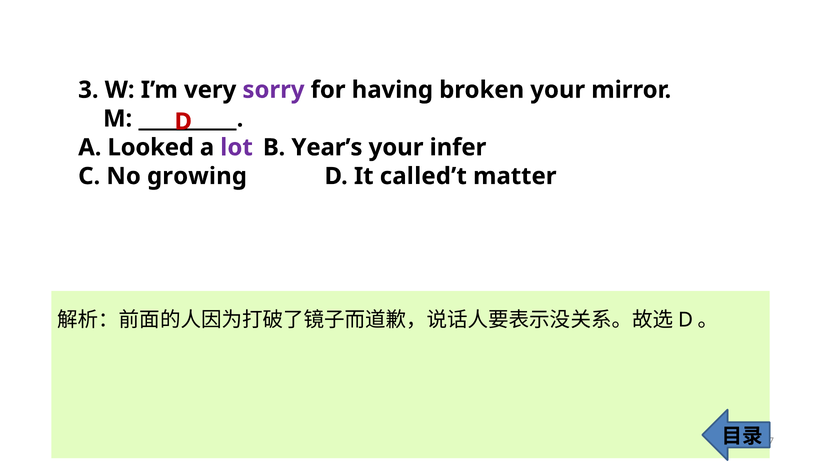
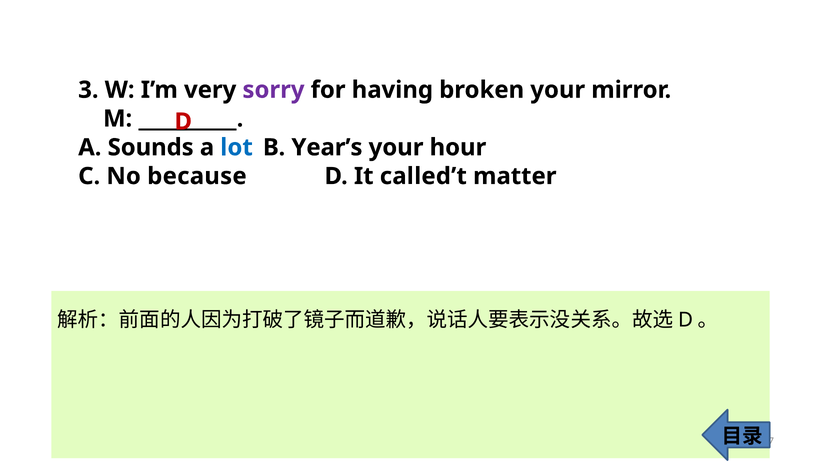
Looked: Looked -> Sounds (151, 147)
lot colour: purple -> blue (237, 147)
infer: infer -> hour (458, 147)
growing: growing -> because (197, 176)
